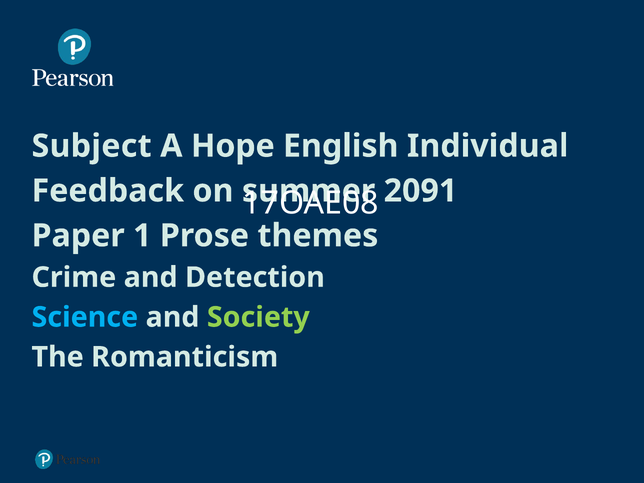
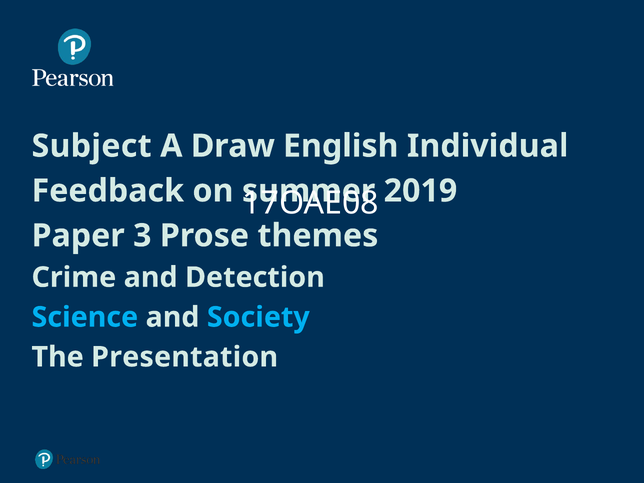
Hope: Hope -> Draw (233, 146)
2091: 2091 -> 2019 (420, 191)
Paper 1: 1 -> 3 (142, 236)
Society colour: light green -> light blue (258, 317)
The Romanticism: Romanticism -> Presentation (185, 357)
